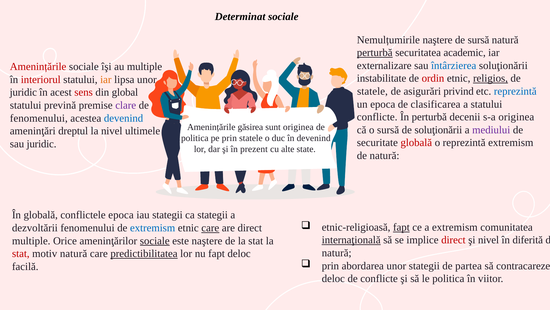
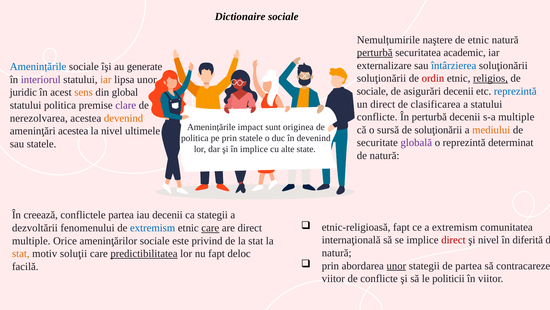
Determinat: Determinat -> Dictionaire (240, 17)
de sursă: sursă -> etnic (478, 40)
Amenințările colour: red -> blue (38, 67)
au multiple: multiple -> generate (145, 67)
instabilitate: instabilitate -> soluţionării (382, 78)
interiorul colour: red -> purple (41, 79)
statele: statele -> sociale (373, 91)
asigurări privind: privind -> decenii (459, 91)
sens colour: red -> orange (84, 92)
un epoca: epoca -> direct (383, 104)
statului prevină: prevină -> politica (60, 105)
s-a originea: originea -> multiple (516, 117)
fenomenului: fenomenului -> nerezolvarea (39, 118)
devenind colour: blue -> orange (124, 118)
găsirea: găsirea -> impact (250, 127)
mediului colour: purple -> orange (491, 130)
ameninţări dreptul: dreptul -> acestea (73, 131)
globală colour: red -> purple (416, 142)
reprezintă extremism: extremism -> determinat (511, 142)
sau juridic: juridic -> statele (42, 144)
în prezent: prezent -> implice (254, 149)
În globală: globală -> creează (41, 215)
conflictele epoca: epoca -> partea (121, 215)
iau stategii: stategii -> decenii (167, 215)
fapt underline: present -> none (401, 227)
internaţională underline: present -> none (351, 240)
sociale underline: present -> none (155, 240)
este naştere: naştere -> privind (207, 240)
stat colour: red -> orange (21, 253)
motiv natură: natură -> soluţii (74, 253)
unor underline: none -> present (396, 265)
deloc: deloc -> viitor (333, 278)
le politica: politica -> politicii (448, 278)
